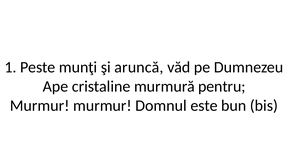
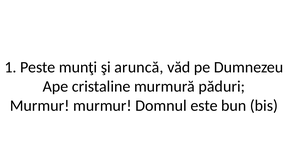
pentru: pentru -> păduri (222, 86)
